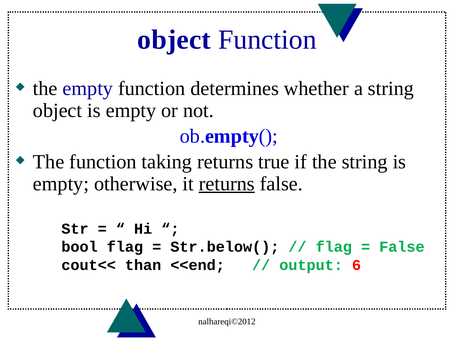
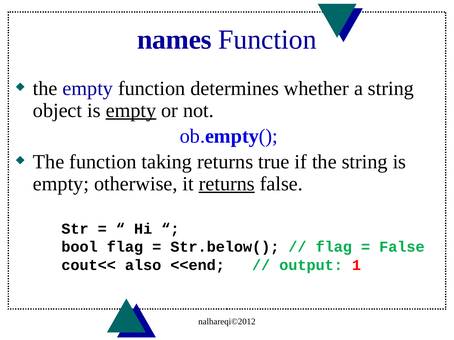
object: object -> names (174, 40)
empty underline: none -> present (131, 111)
than: than -> also (143, 265)
6: 6 -> 1 (356, 265)
